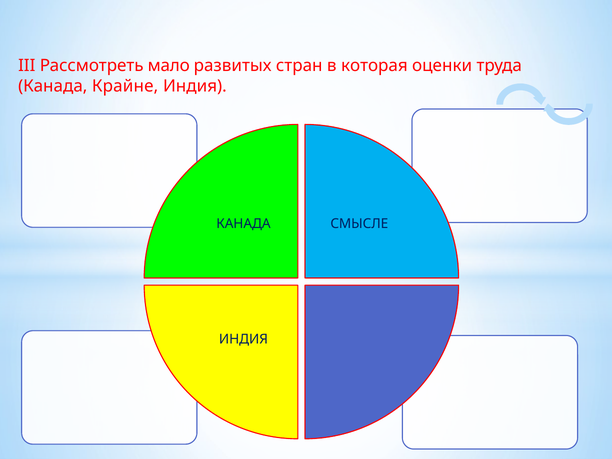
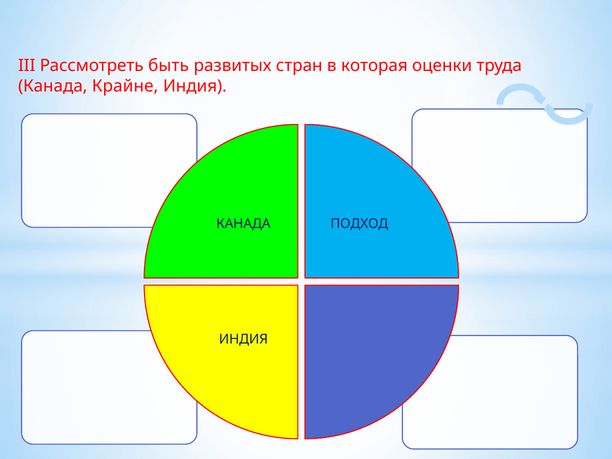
мало: мало -> быть (169, 66)
СМЫСЛЕ: СМЫСЛЕ -> ПОДХОД (359, 224)
